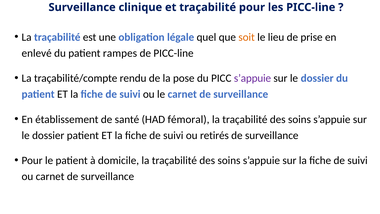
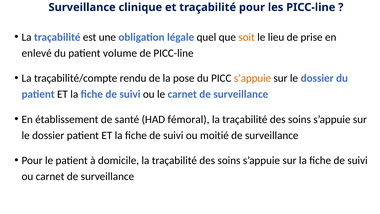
rampes: rampes -> volume (120, 53)
s’appuie colour: purple -> orange (252, 78)
retirés: retirés -> moitié (214, 135)
